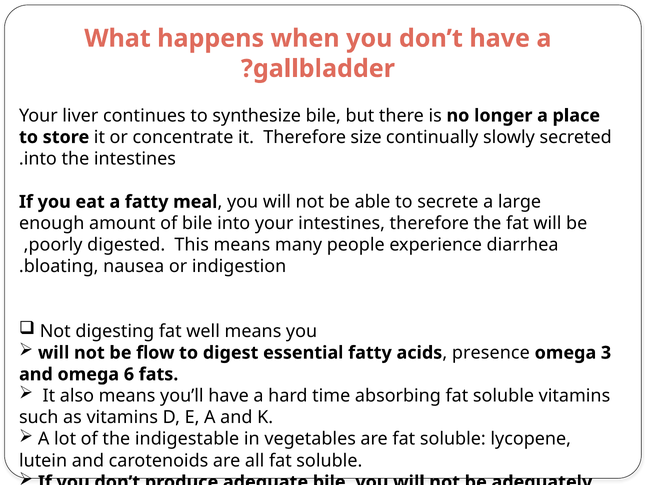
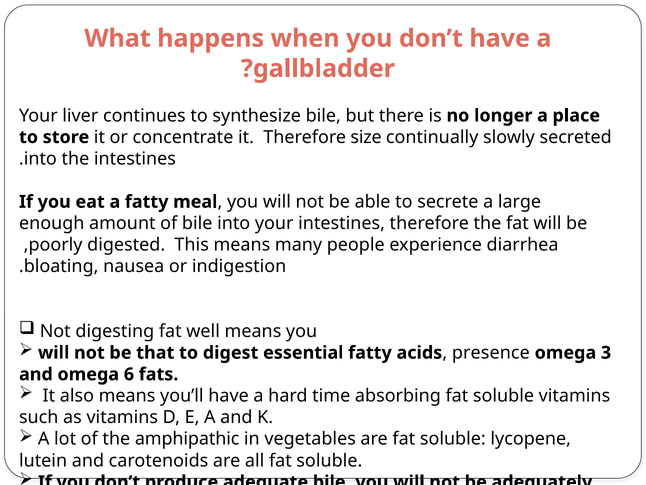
flow: flow -> that (155, 352)
indigestable: indigestable -> amphipathic (187, 439)
